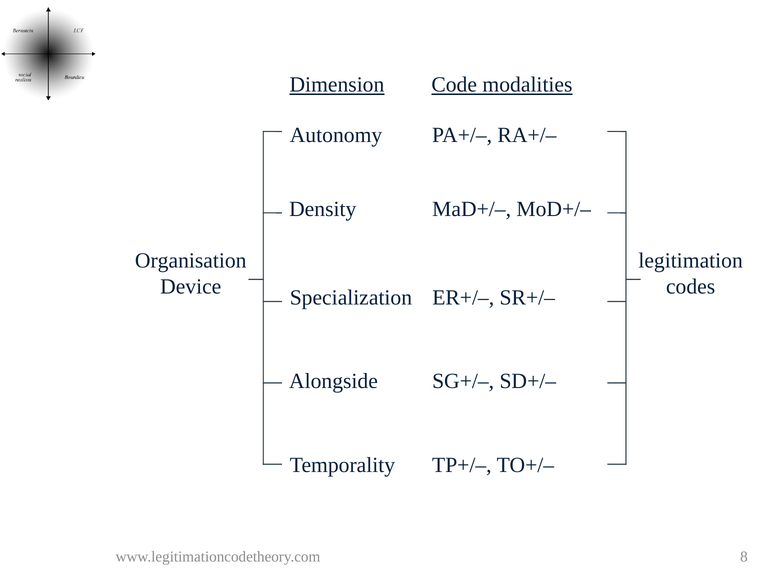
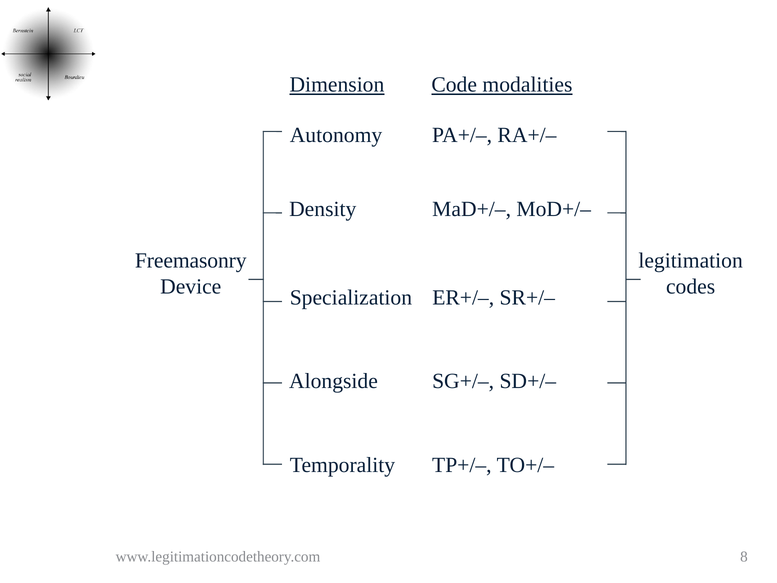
Organisation: Organisation -> Freemasonry (191, 261)
